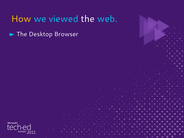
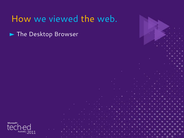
the colour: white -> yellow (88, 19)
